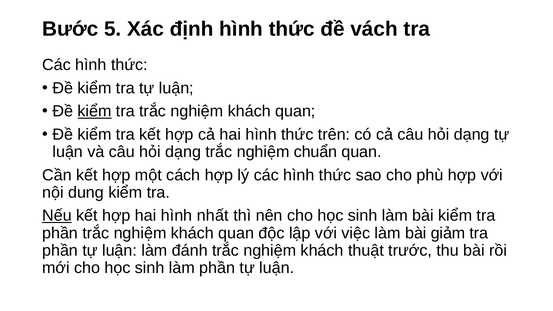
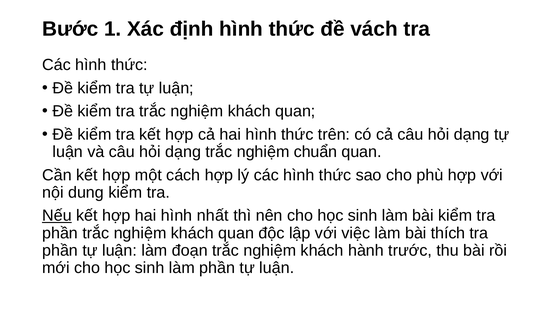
5: 5 -> 1 (113, 29)
kiểm underline: present -> none (95, 111)
giảm: giảm -> thích (448, 233)
đánh: đánh -> đoạn (190, 251)
thuật: thuật -> hành (366, 251)
